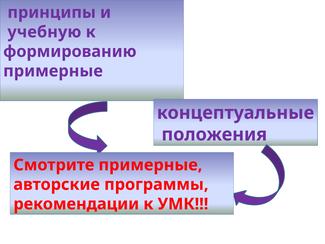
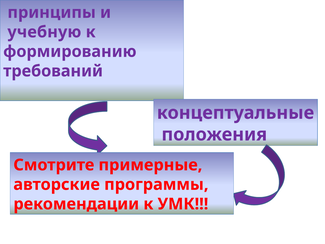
примерные: примерные -> требований (53, 71)
